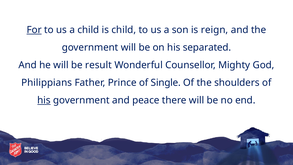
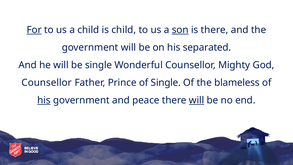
son underline: none -> present (180, 30)
is reign: reign -> there (215, 30)
be result: result -> single (99, 65)
Philippians: Philippians -> Counsellor (47, 83)
shoulders: shoulders -> blameless (237, 83)
will underline: none -> present (197, 100)
